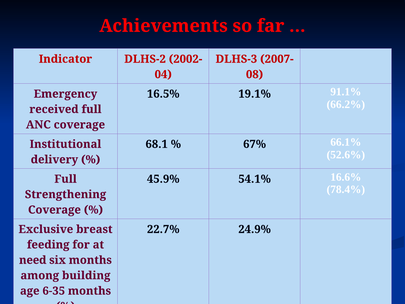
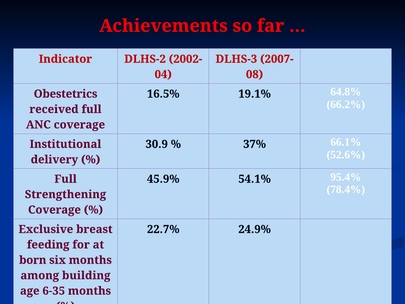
Emergency: Emergency -> Obestetrics (66, 94)
91.1%: 91.1% -> 64.8% (346, 92)
68.1: 68.1 -> 30.9 (157, 144)
67%: 67% -> 37% (255, 144)
16.6%: 16.6% -> 95.4% (346, 177)
need: need -> born (33, 260)
